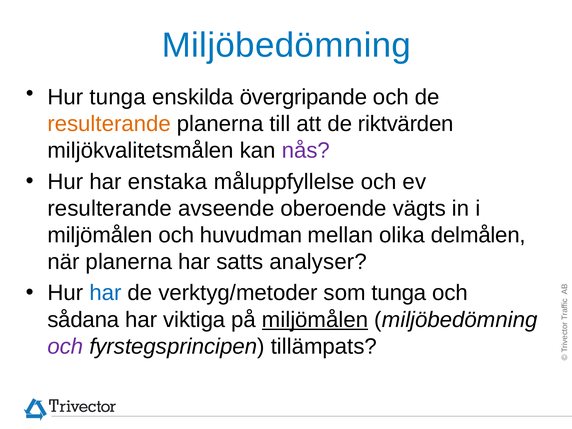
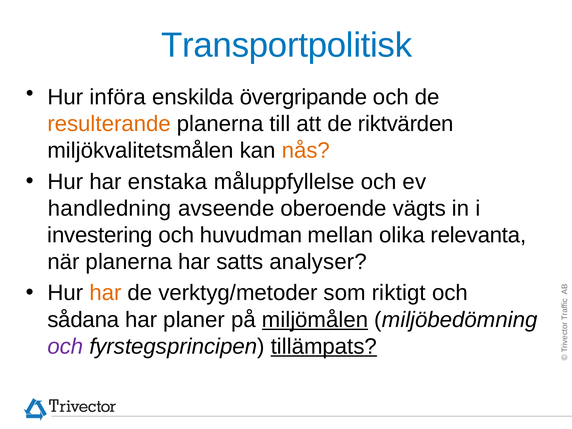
Miljöbedömning: Miljöbedömning -> Transportpolitisk (287, 45)
Hur tunga: tunga -> införa (118, 97)
nås colour: purple -> orange (306, 151)
resulterande: resulterande -> handledning (110, 208)
miljömålen: miljömålen -> investering (100, 235)
delmålen: delmålen -> relevanta (478, 235)
har colour: blue -> orange (105, 293)
som tunga: tunga -> riktigt (399, 293)
viktiga: viktiga -> planer (194, 320)
tillämpats underline: none -> present (324, 346)
